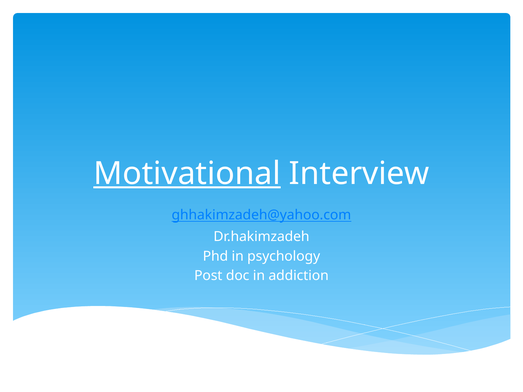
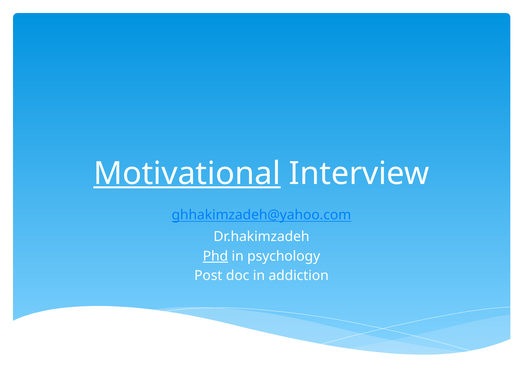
Phd underline: none -> present (215, 256)
